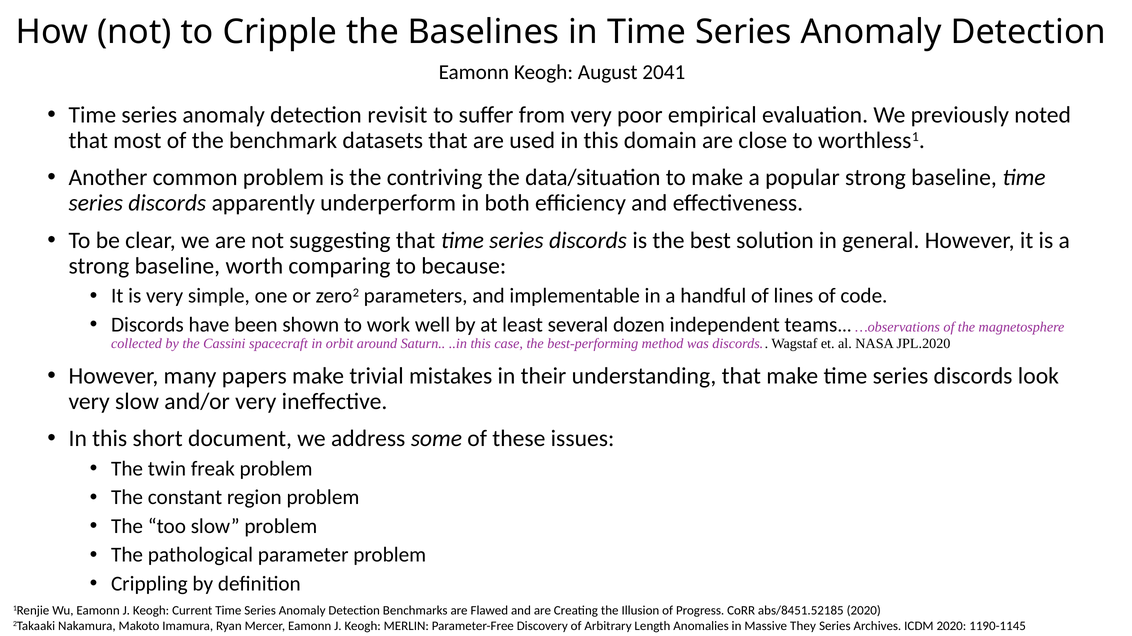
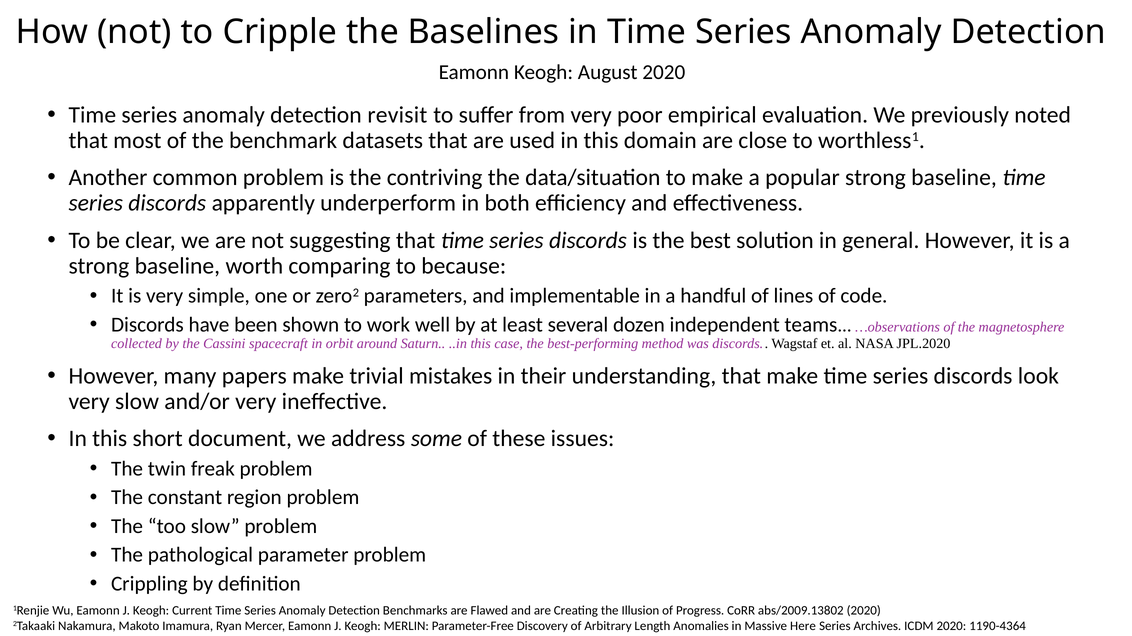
August 2041: 2041 -> 2020 (664, 72)
abs/8451.52185: abs/8451.52185 -> abs/2009.13802 (801, 611)
They: They -> Here (803, 627)
1190-1145: 1190-1145 -> 1190-4364 (998, 627)
